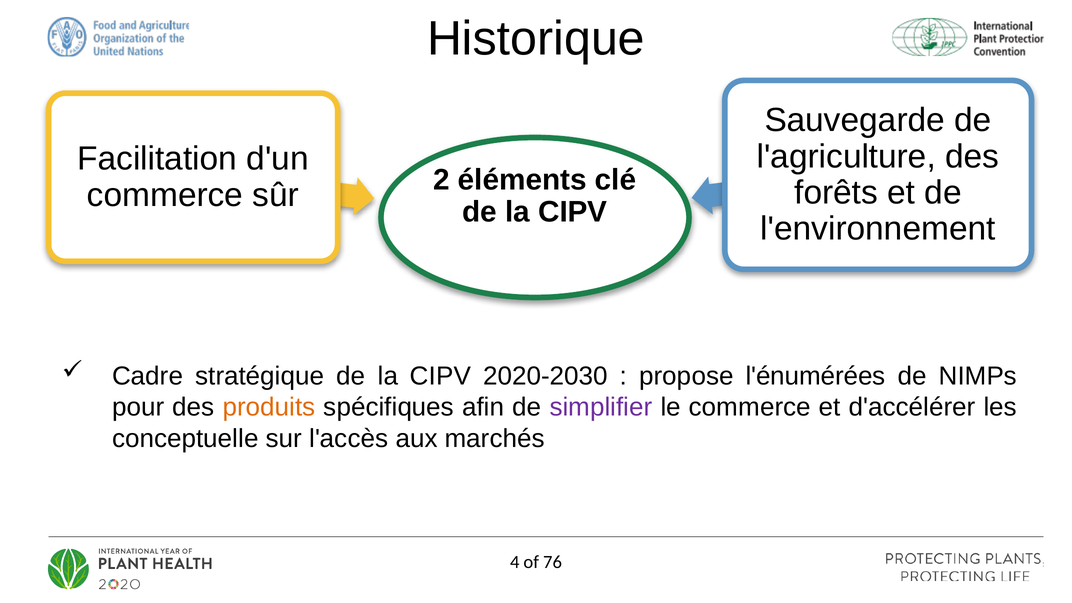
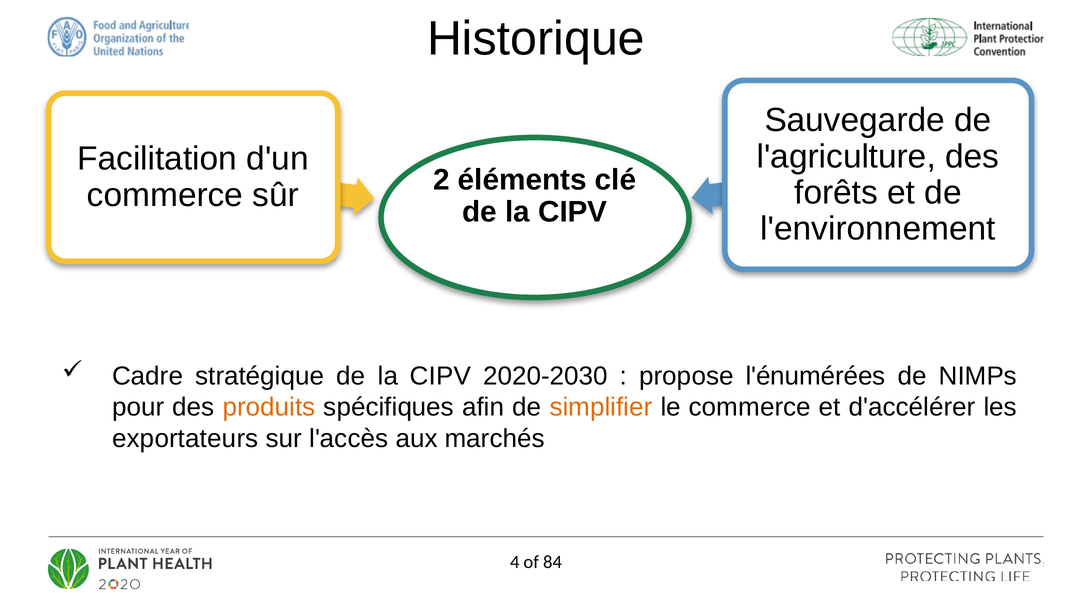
simplifier colour: purple -> orange (601, 407)
conceptuelle: conceptuelle -> exportateurs (185, 439)
76: 76 -> 84 (553, 562)
